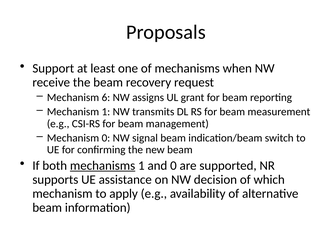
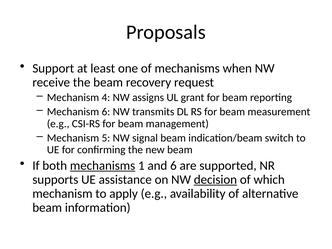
6: 6 -> 4 (106, 97)
Mechanism 1: 1 -> 6 (106, 112)
Mechanism 0: 0 -> 5 (106, 138)
and 0: 0 -> 6 (173, 166)
decision underline: none -> present (215, 180)
